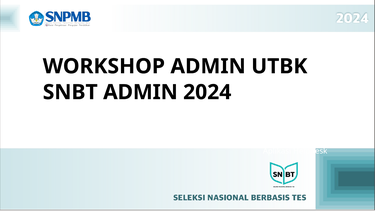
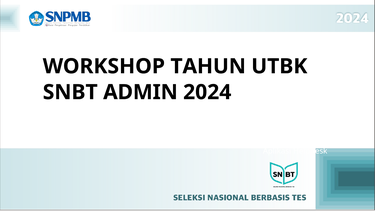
WORKSHOP ADMIN: ADMIN -> TAHUN (208, 66)
